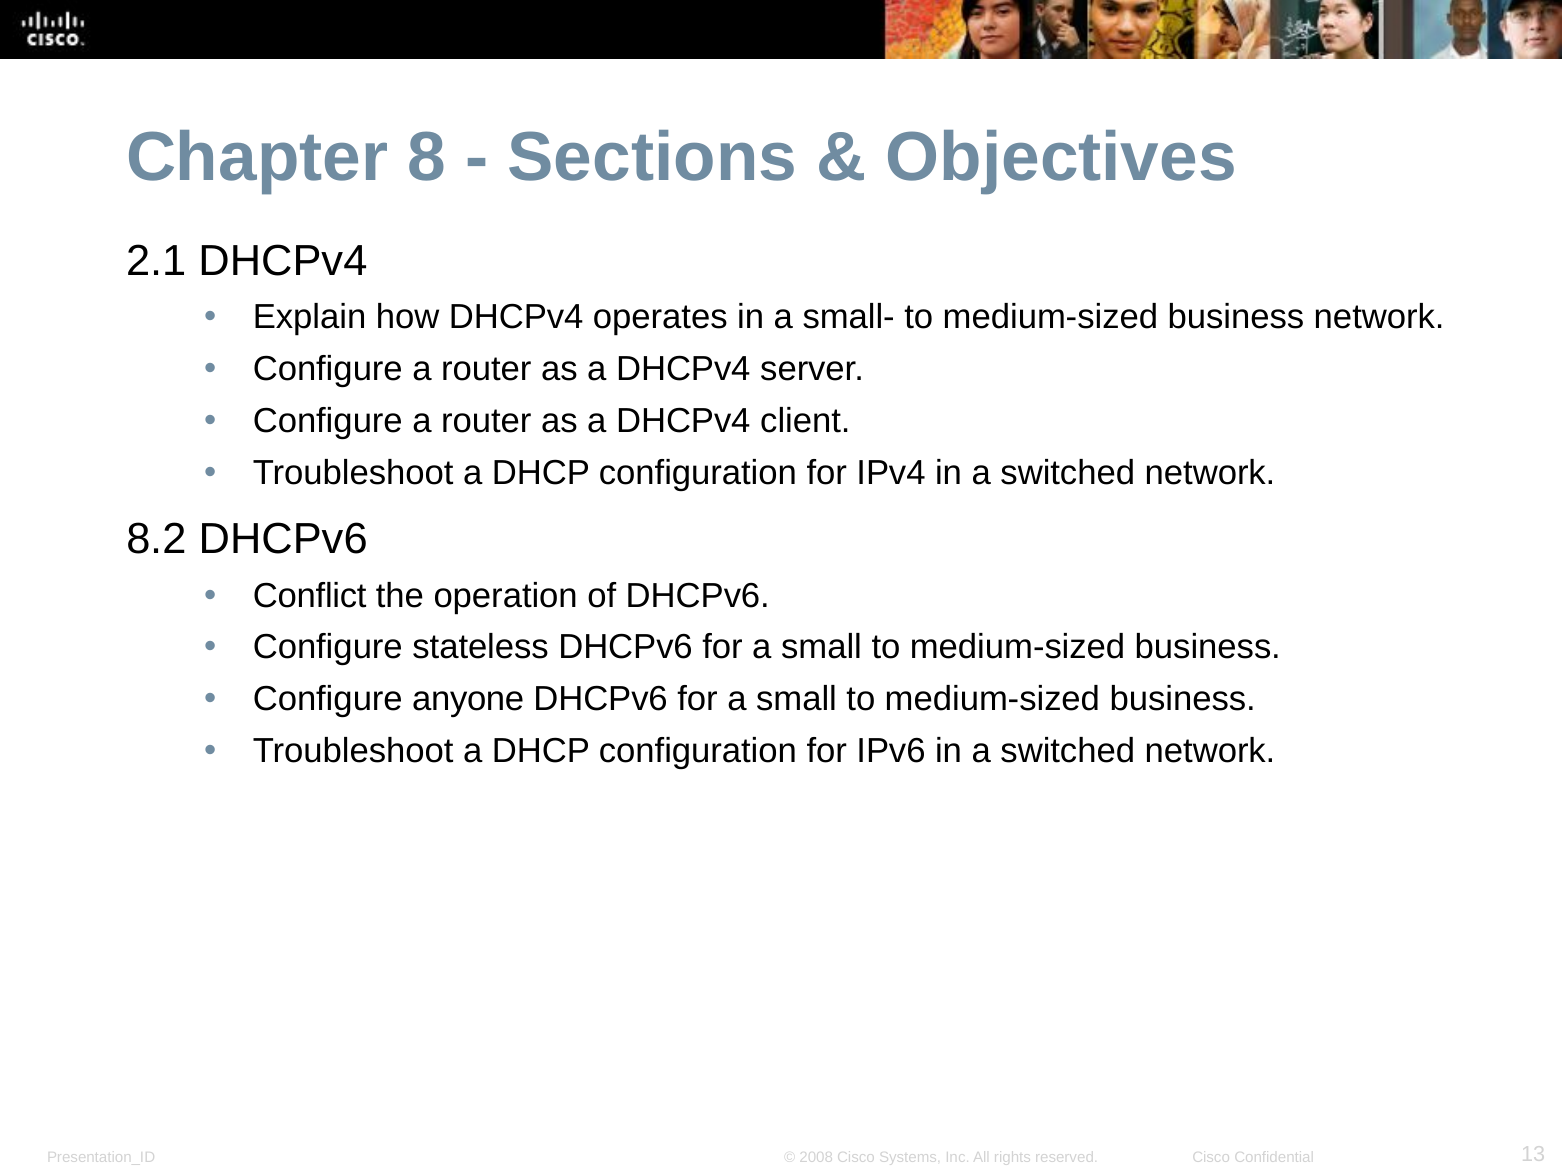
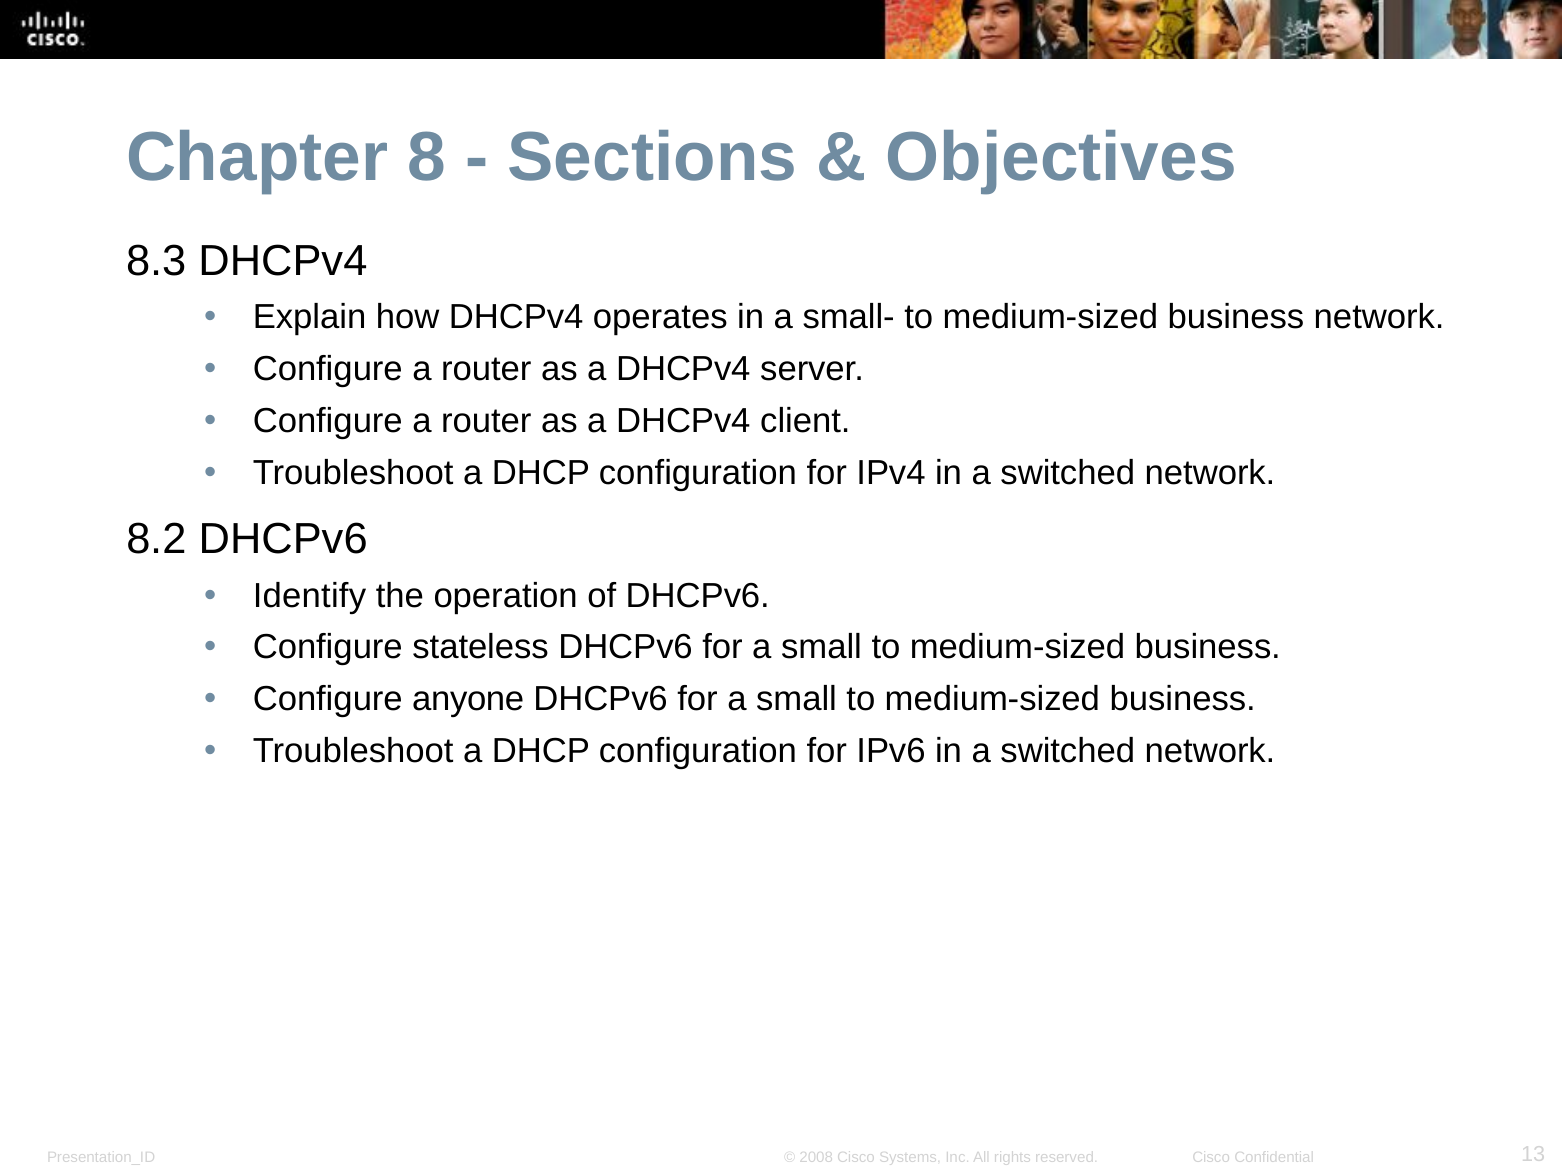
2.1: 2.1 -> 8.3 (156, 261)
Conflict: Conflict -> Identify (310, 595)
